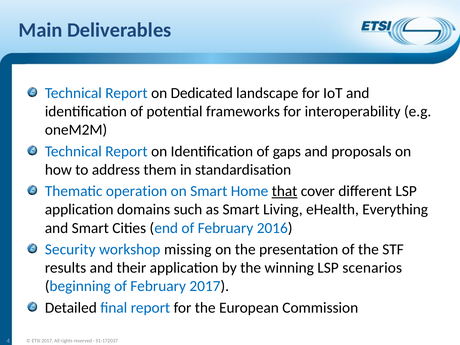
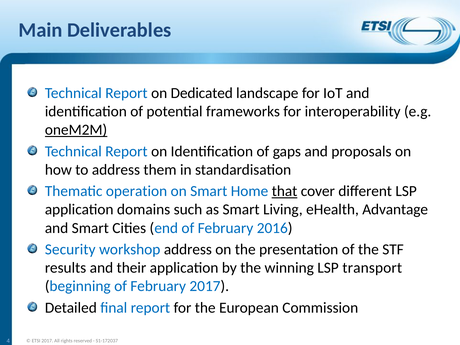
oneM2M underline: none -> present (76, 130)
Everything: Everything -> Advantage (395, 210)
workshop missing: missing -> address (188, 249)
scenarios: scenarios -> transport (372, 268)
